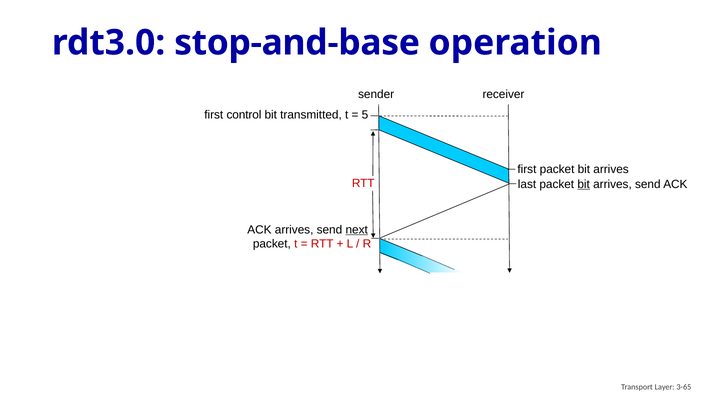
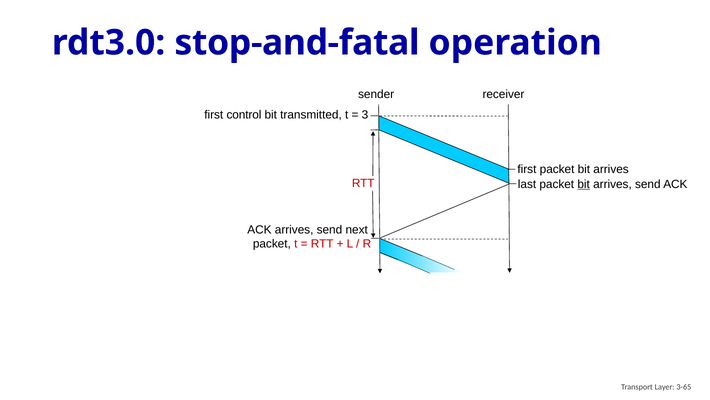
stop-and-base: stop-and-base -> stop-and-fatal (297, 43)
5: 5 -> 3 (365, 115)
next underline: present -> none (357, 229)
